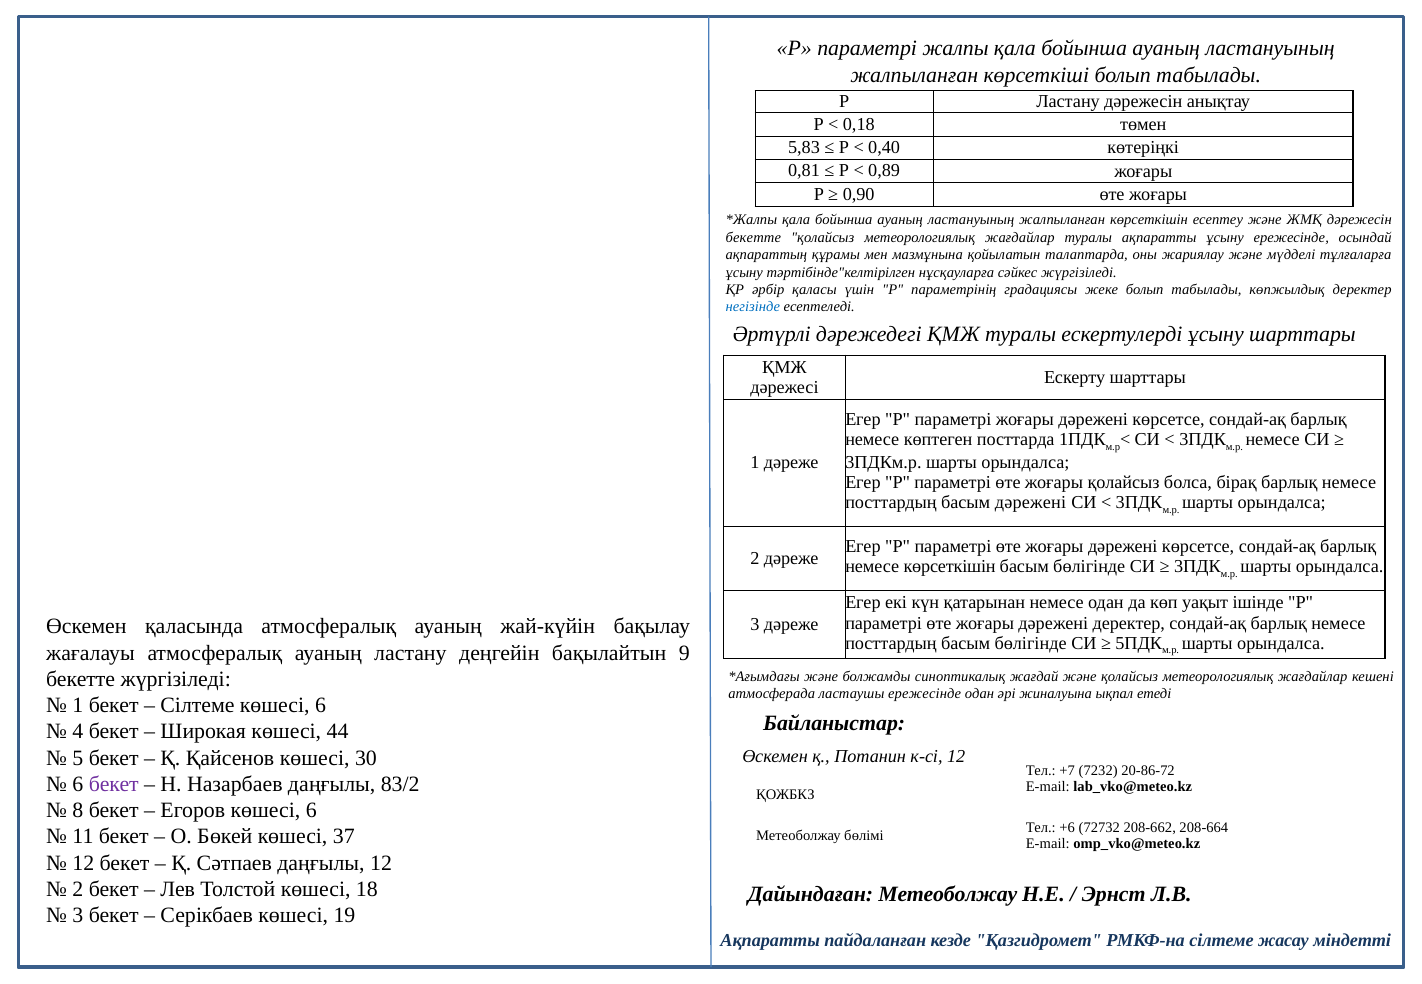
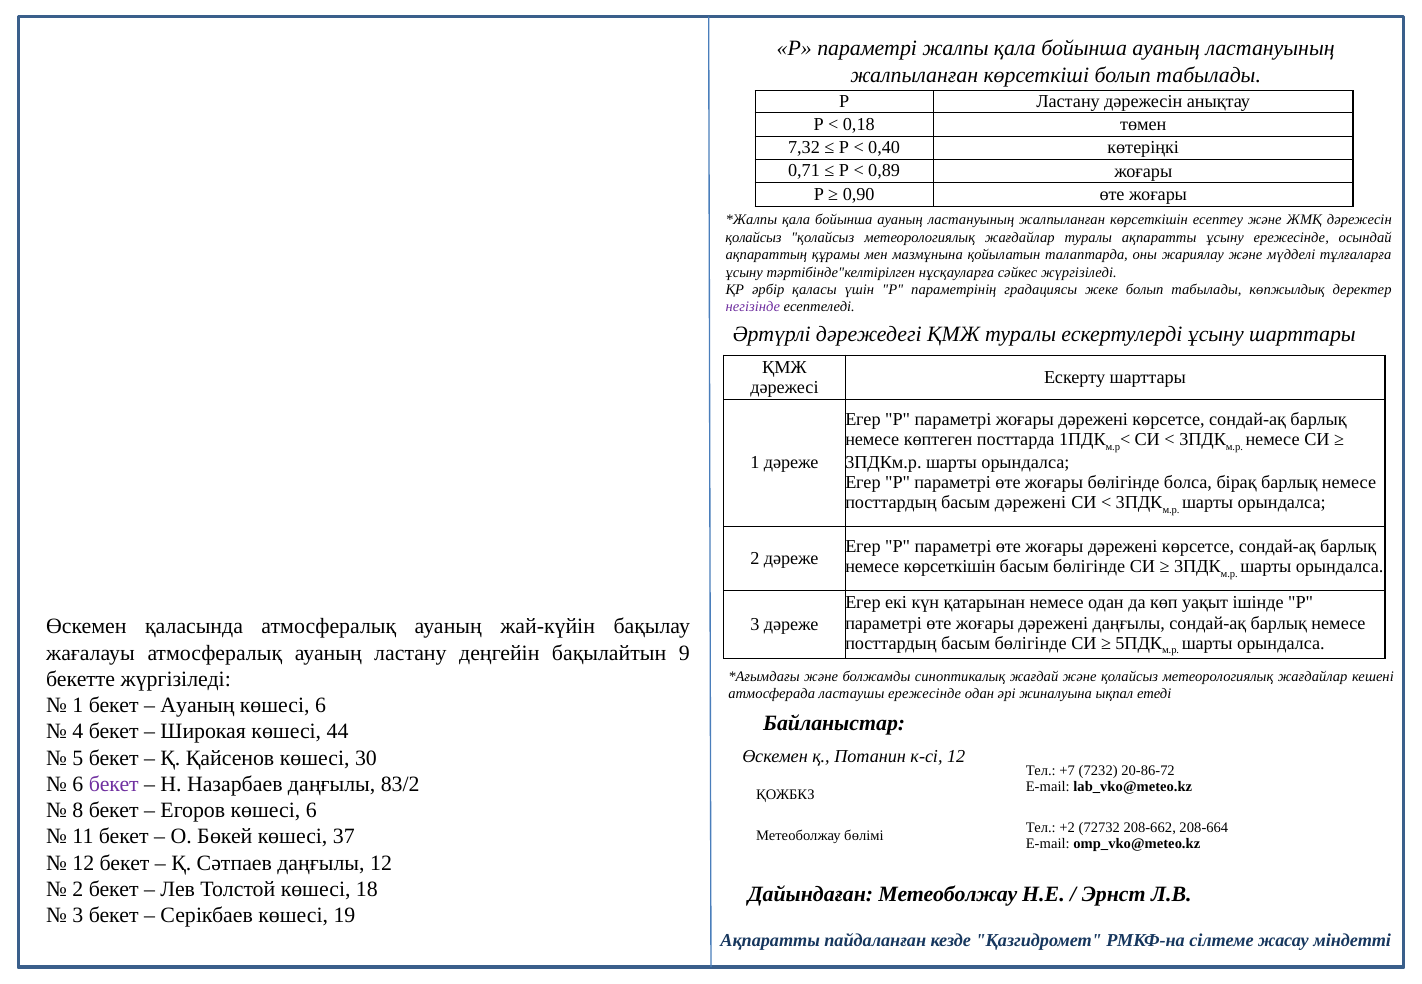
5,83: 5,83 -> 7,32 (804, 148)
0,81: 0,81 -> 0,71 (804, 171)
бекетте: бекетте -> қолайсыз (753, 237)
негізінде colour: blue -> purple (753, 307)
жоғары қолайсыз: қолайсыз -> бөлігінде (1124, 483)
дәрежені деректер: деректер -> даңғылы (1129, 623)
Сілтеме: Сілтеме -> Ауаның (197, 706)
+6: +6 -> +2 (1067, 828)
